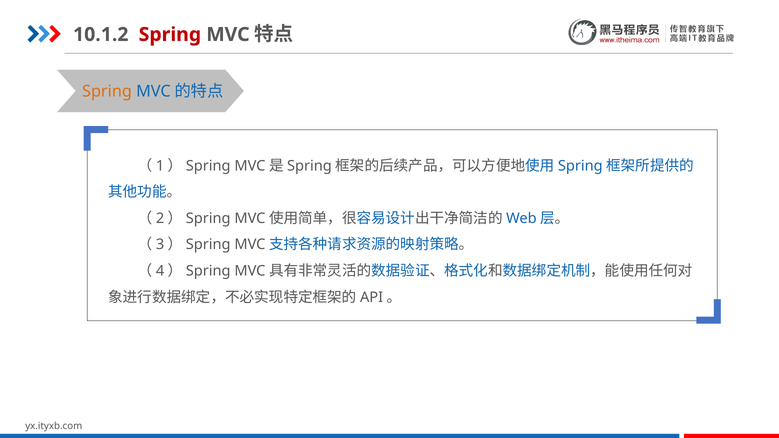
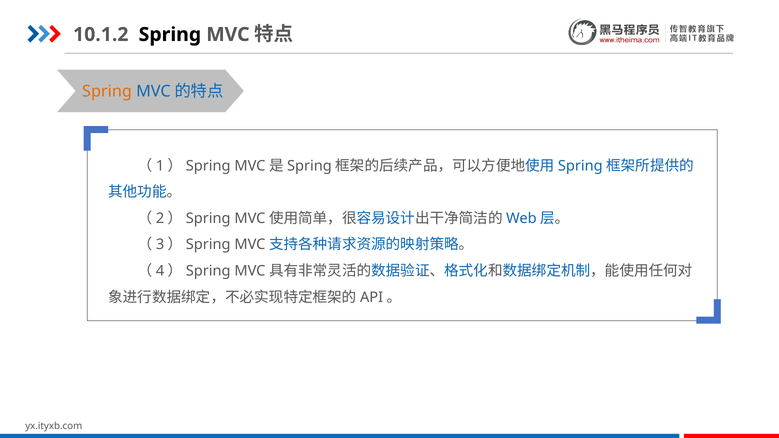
Spring colour: red -> black (170, 35)
